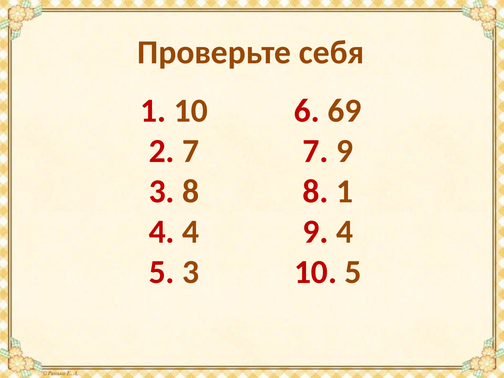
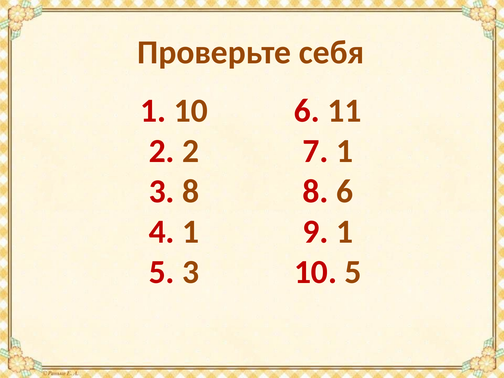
69: 69 -> 11 (345, 111)
2 7: 7 -> 2 (191, 151)
7 9: 9 -> 1 (345, 151)
8 1: 1 -> 6 (345, 191)
4 4: 4 -> 1 (191, 232)
9 4: 4 -> 1 (345, 232)
